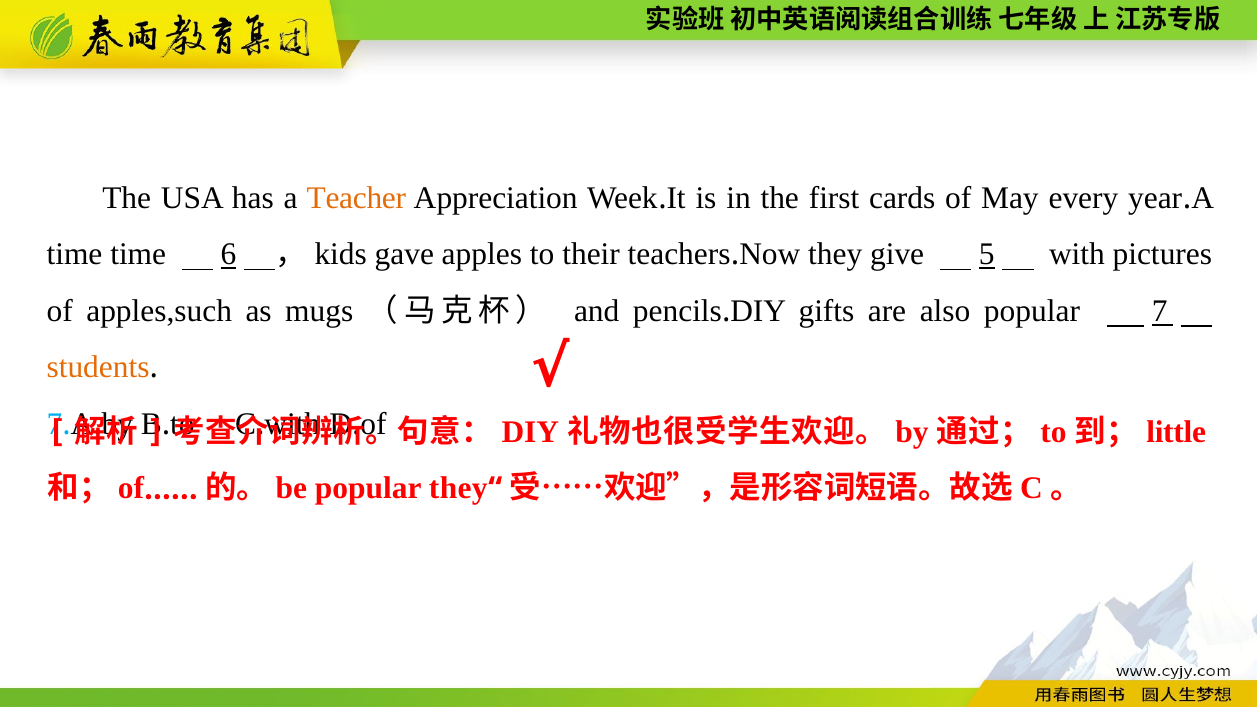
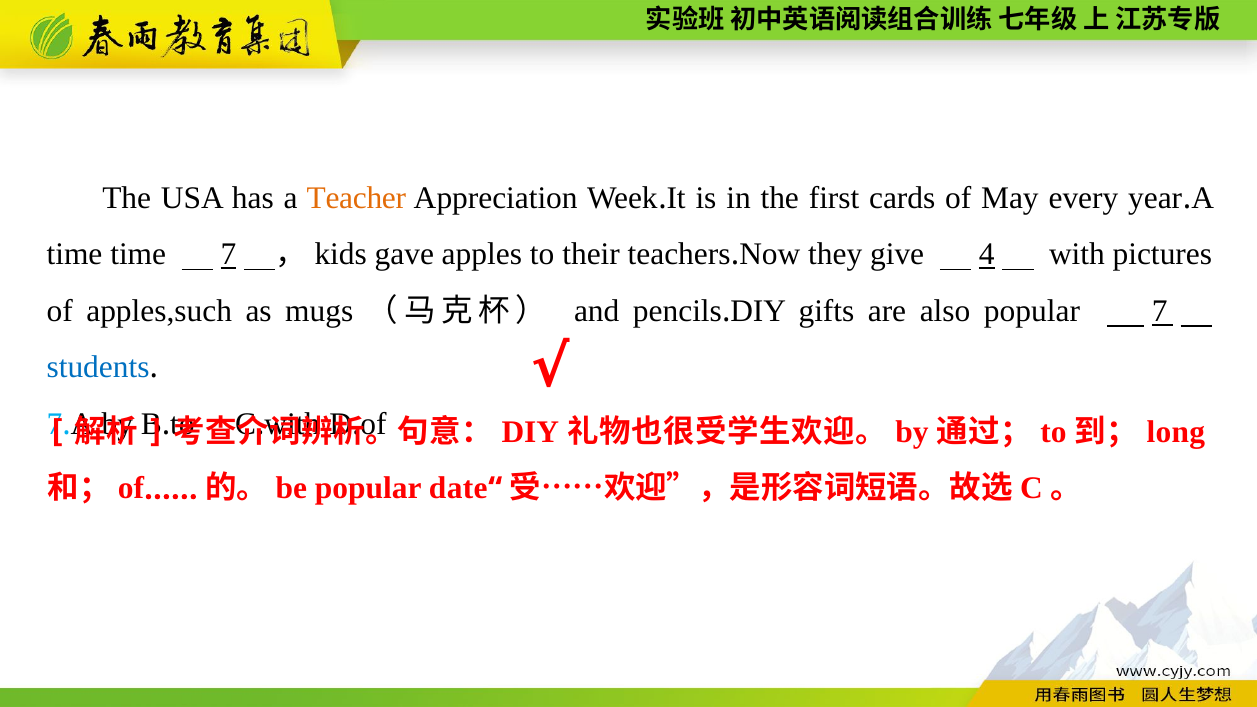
time 6: 6 -> 7 (229, 254)
5: 5 -> 4 (987, 254)
students colour: orange -> blue (98, 367)
little: little -> long (1176, 432)
popular they: they -> date (458, 489)
